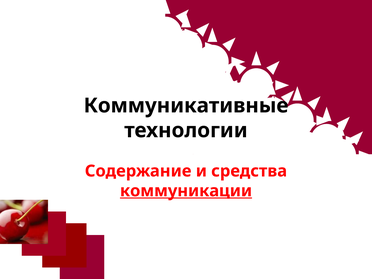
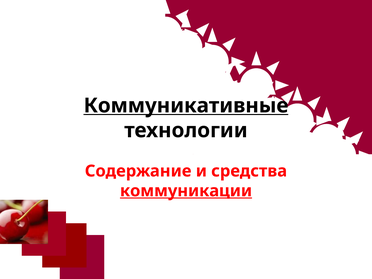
Коммуникативные underline: none -> present (186, 106)
